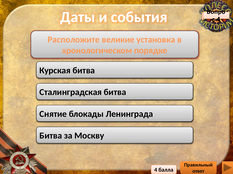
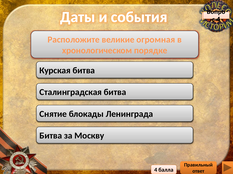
установка: установка -> огромная (156, 40)
